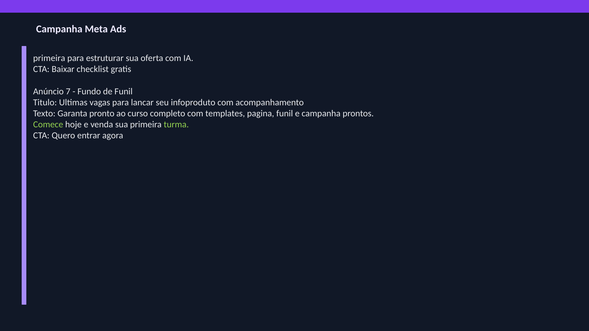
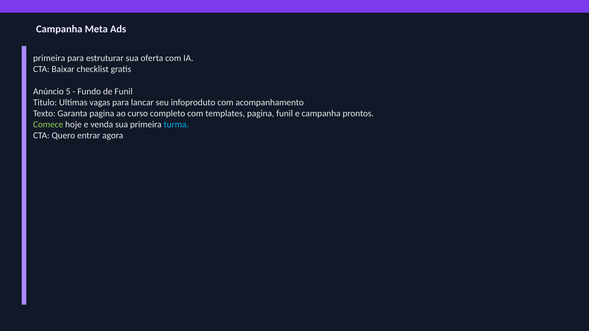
7: 7 -> 5 (68, 91)
Garanta pronto: pronto -> pagina (102, 113)
turma colour: light green -> light blue (176, 125)
